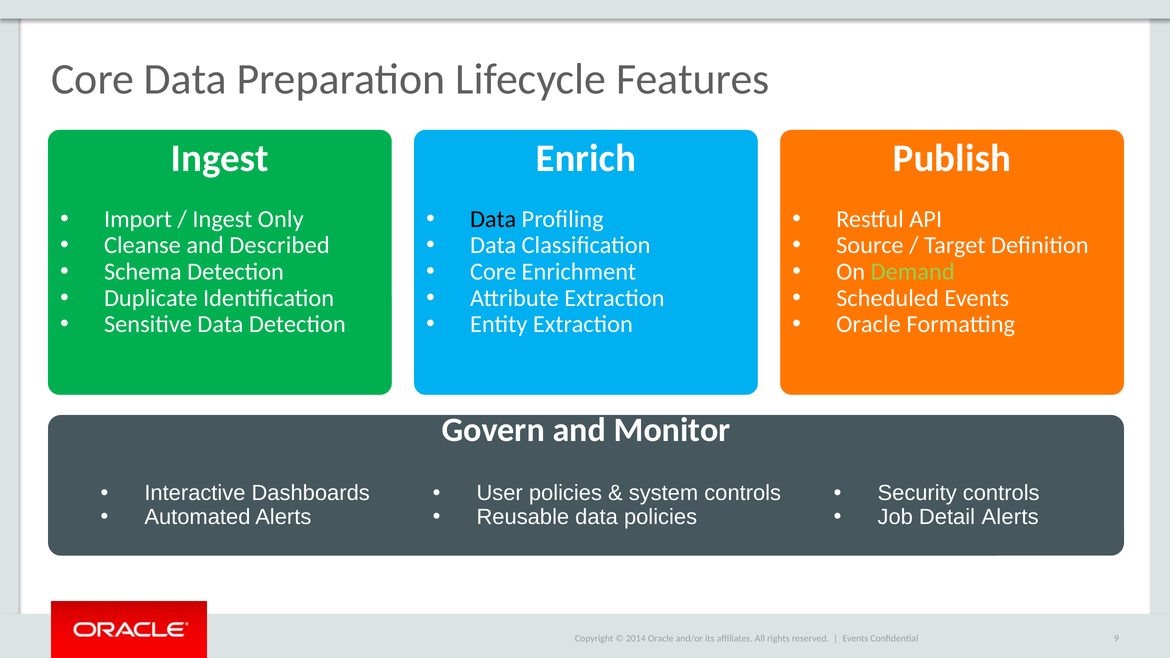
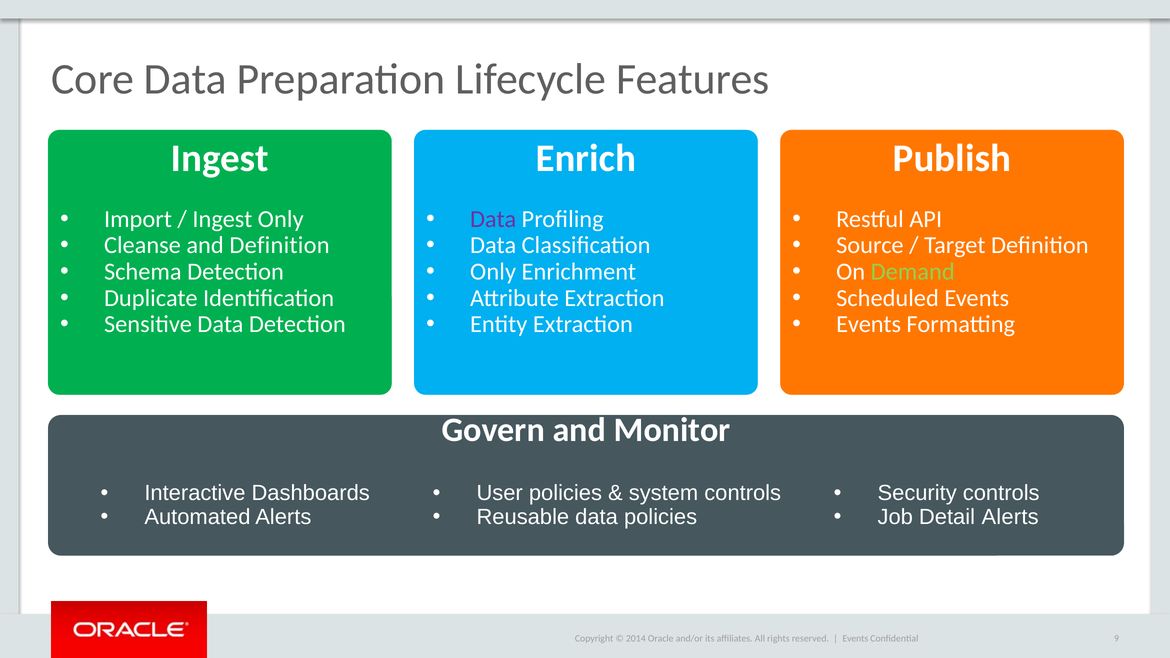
Data colour: black -> purple (493, 219)
and Described: Described -> Definition (280, 246)
Core: Core -> Only (493, 272)
Oracle: Oracle -> Events (869, 325)
